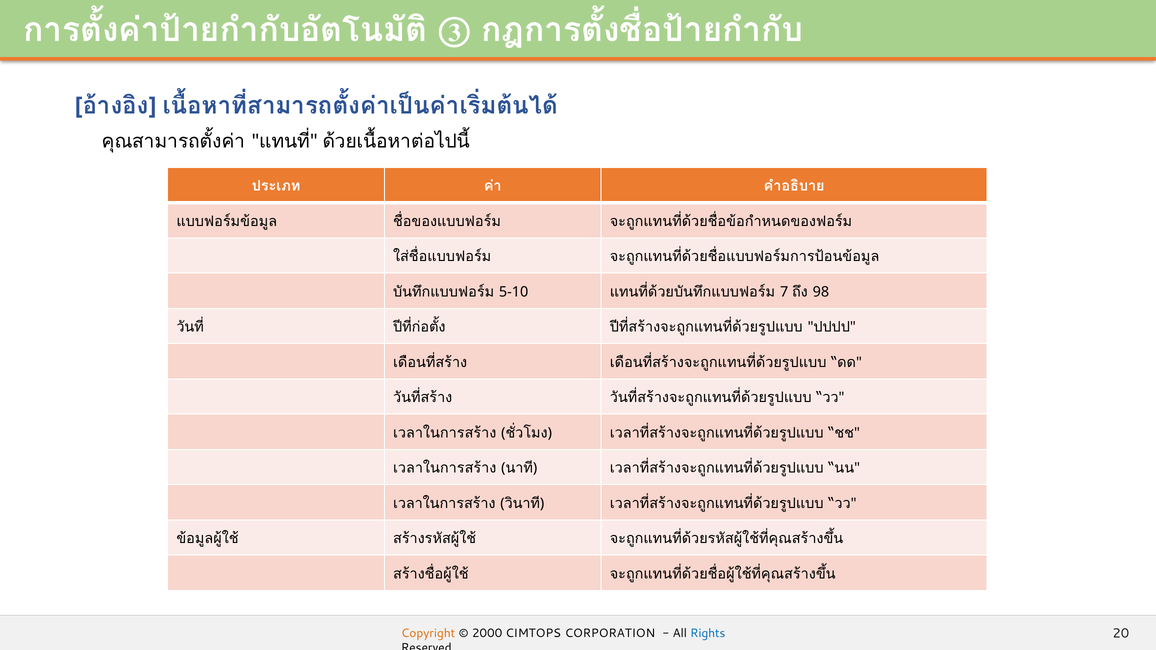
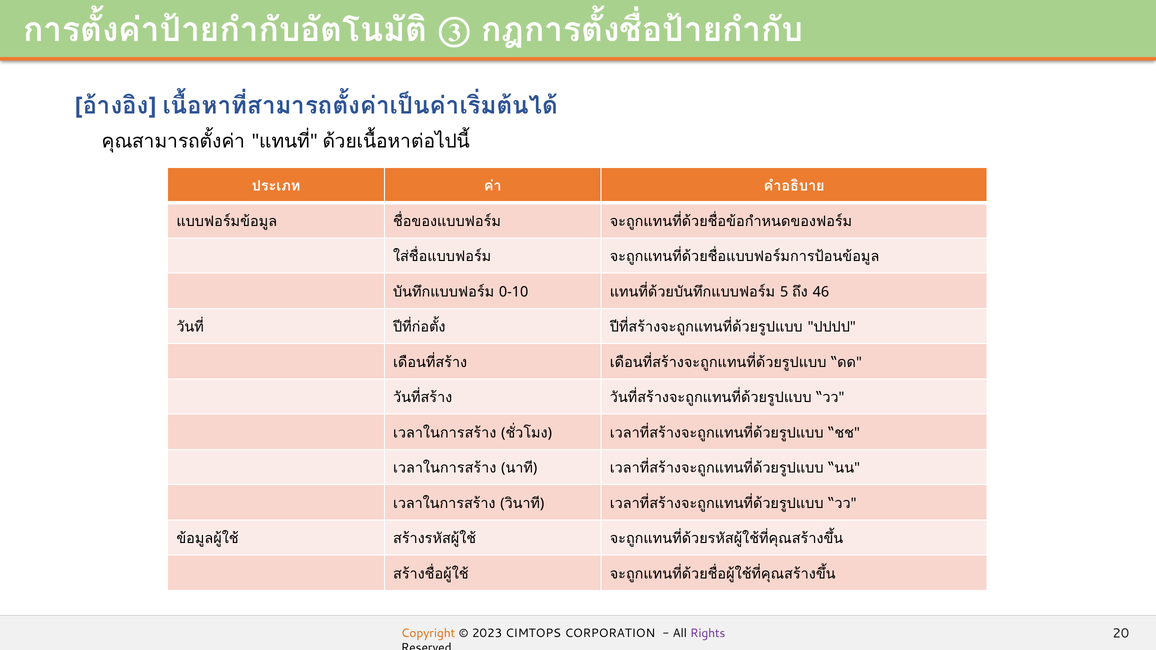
5-10: 5-10 -> 0-10 (514, 292)
7: 7 -> 5 (784, 292)
98: 98 -> 46 (821, 292)
2000: 2000 -> 2023 (487, 634)
Rights colour: blue -> purple (708, 634)
